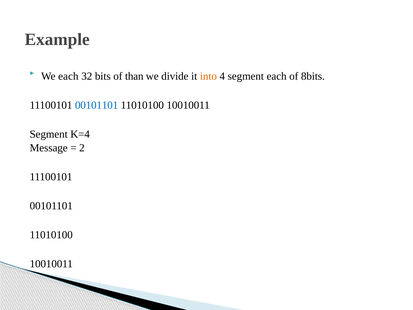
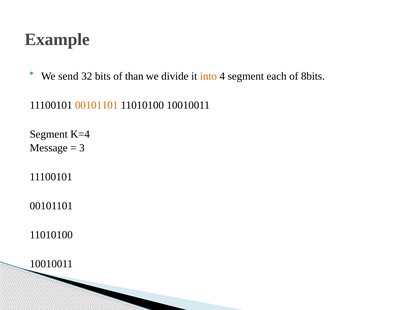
We each: each -> send (68, 76)
00101101 colour: blue -> orange (97, 105)
2: 2 -> 3 (82, 148)
